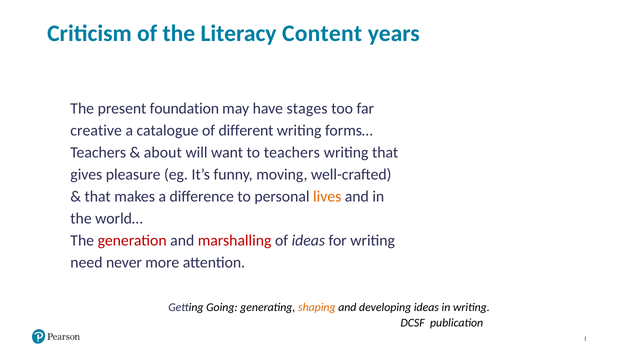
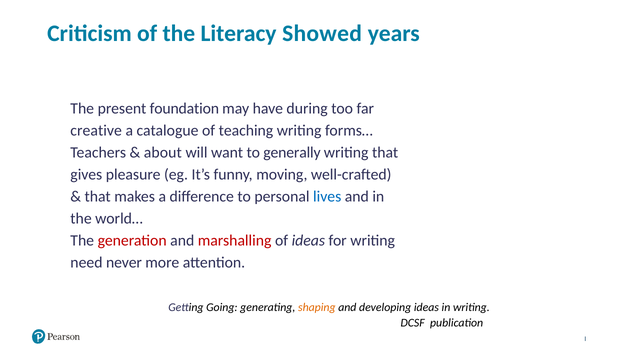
Content: Content -> Showed (322, 33)
stages: stages -> during (307, 108)
different: different -> teaching (246, 130)
to teachers: teachers -> generally (292, 152)
lives colour: orange -> blue (327, 196)
